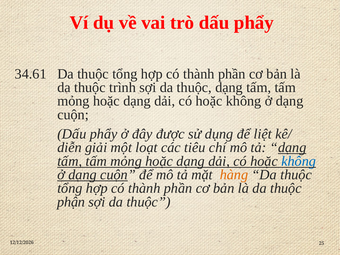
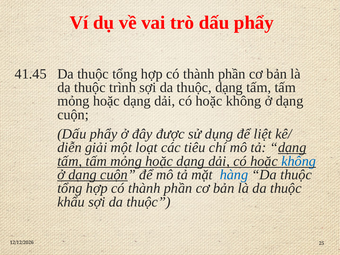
34.61: 34.61 -> 41.45 (31, 74)
hàng colour: orange -> blue (234, 175)
phận: phận -> khẩu (71, 202)
